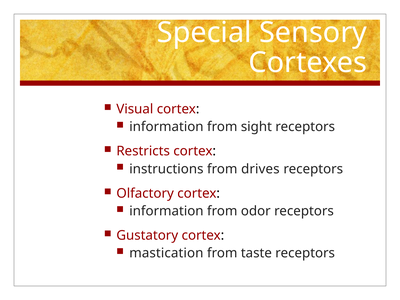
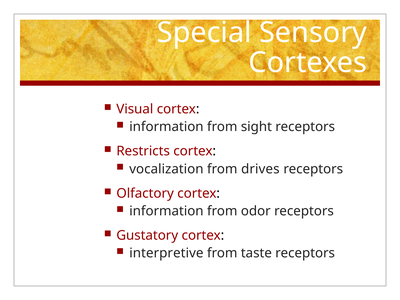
instructions: instructions -> vocalization (166, 169)
mastication: mastication -> interpretive (166, 253)
